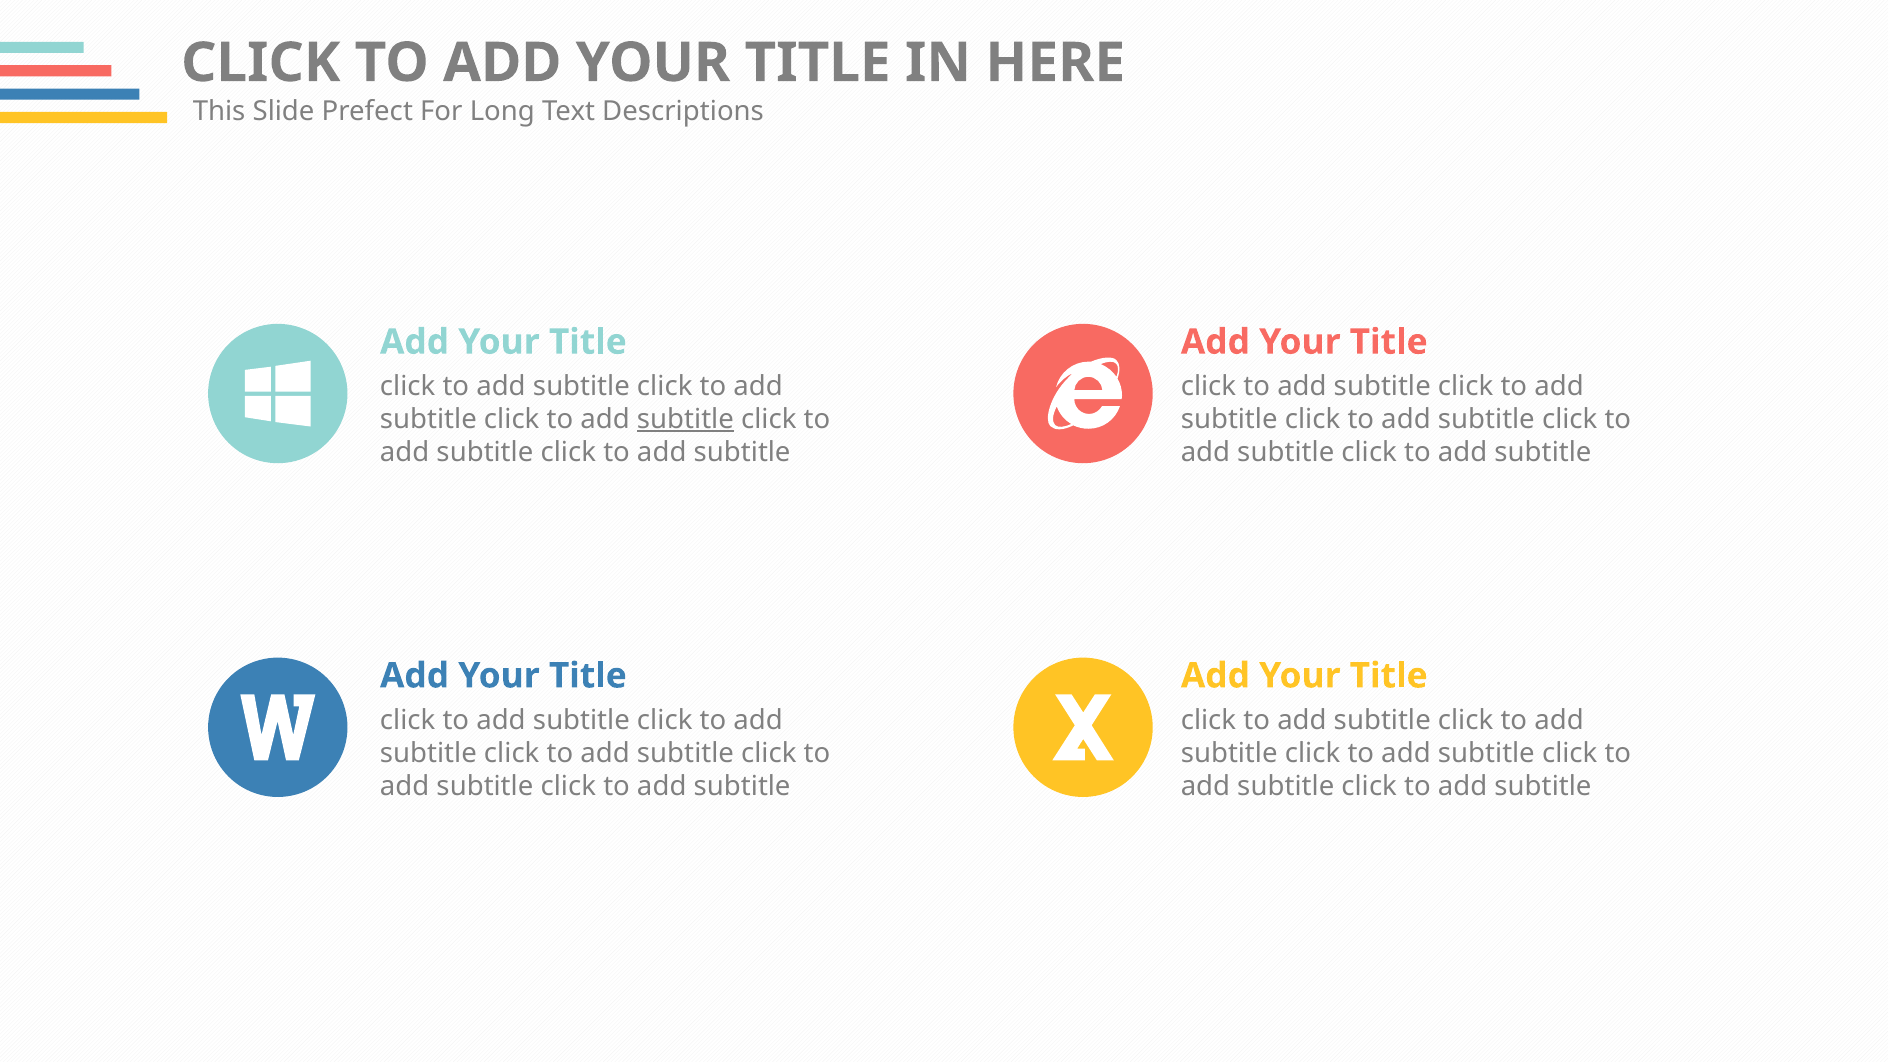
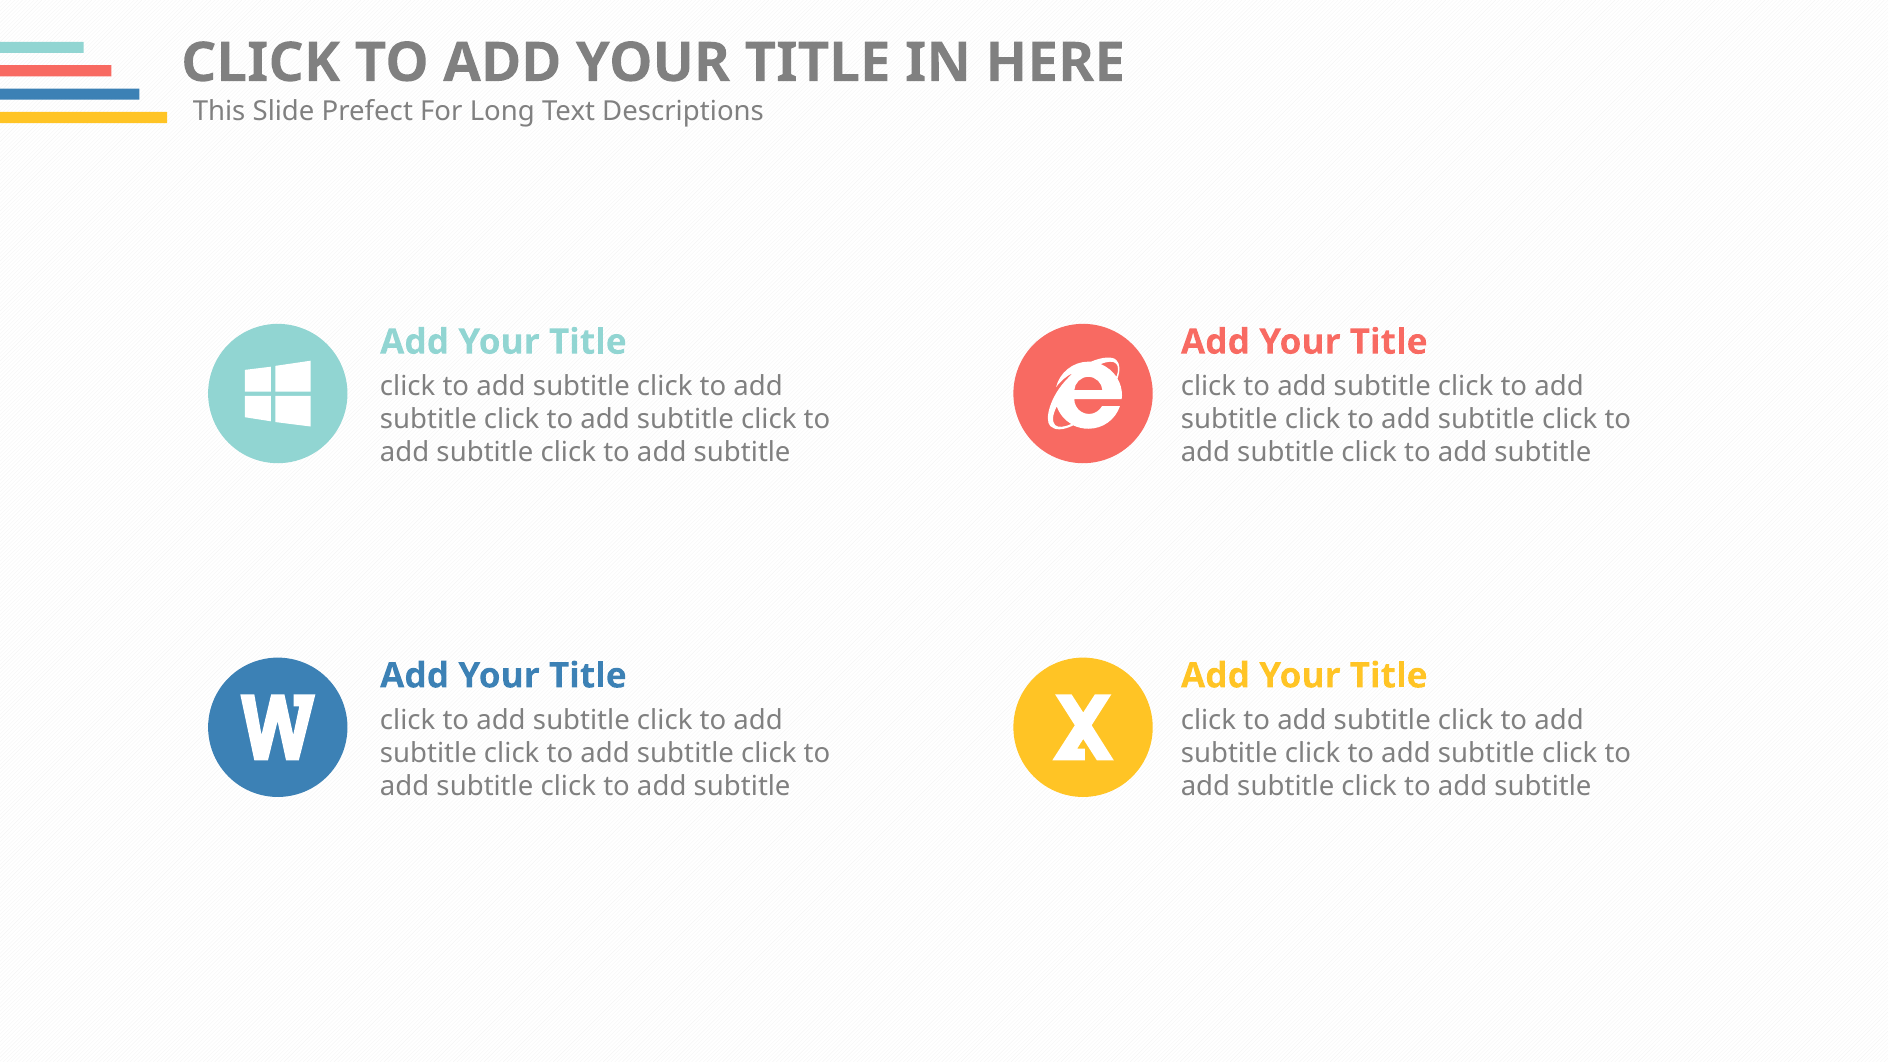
subtitle underline: present -> none (685, 419)
